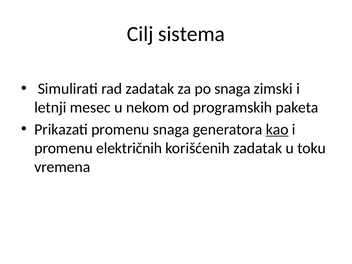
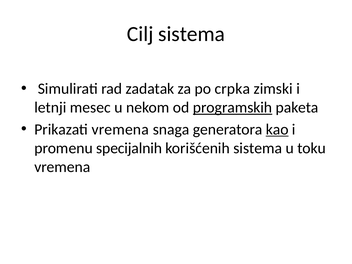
po snaga: snaga -> crpka (232, 89)
programskih underline: none -> present (233, 107)
Prikazati promenu: promenu -> vremena (120, 129)
električnih: električnih -> specijalnih (129, 148)
korišćenih zadatak: zadatak -> sistema (258, 148)
